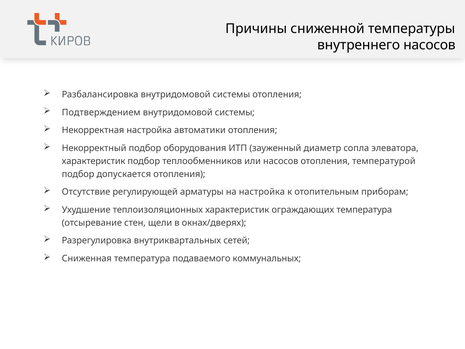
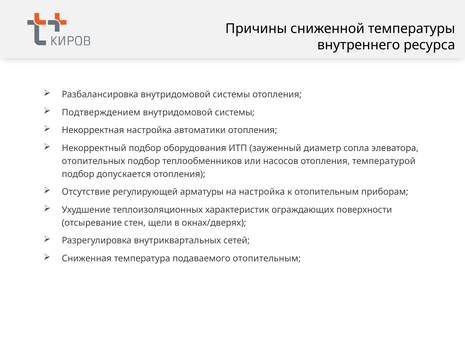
внутреннего насосов: насосов -> ресурса (429, 45)
характеристик: характеристик -> отопительных (93, 161)
ограждающих температура: температура -> поверхности (364, 210)
подаваемого коммунальных: коммунальных -> отопительным (267, 258)
